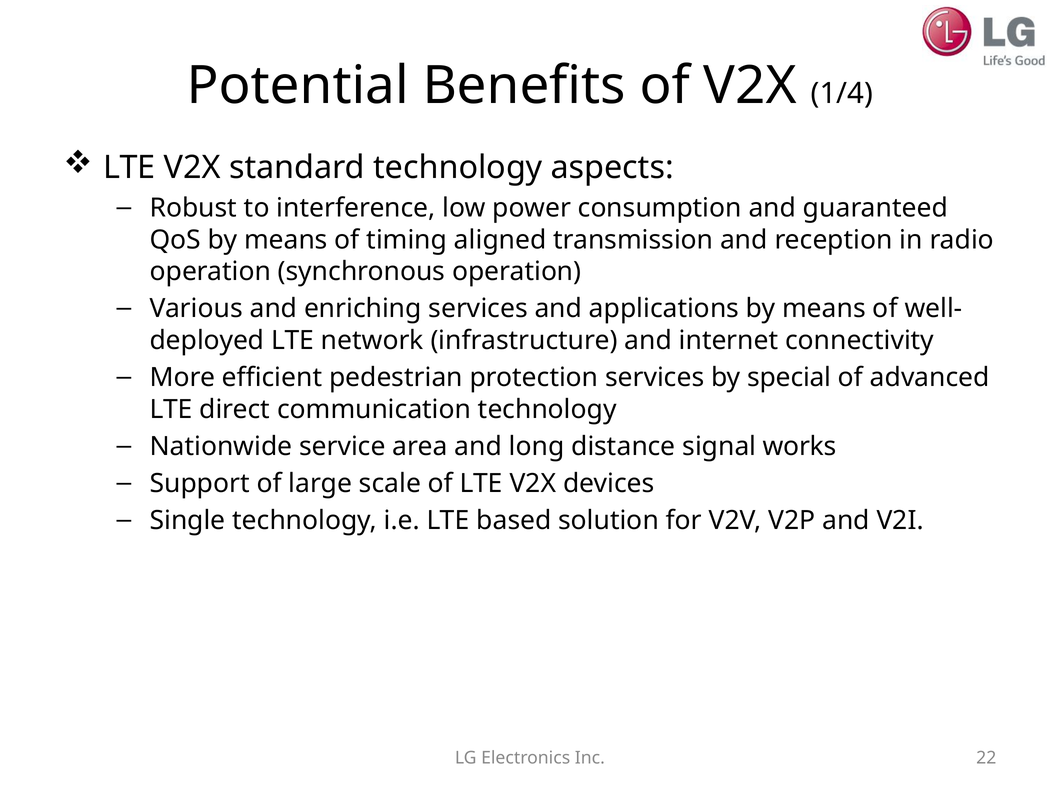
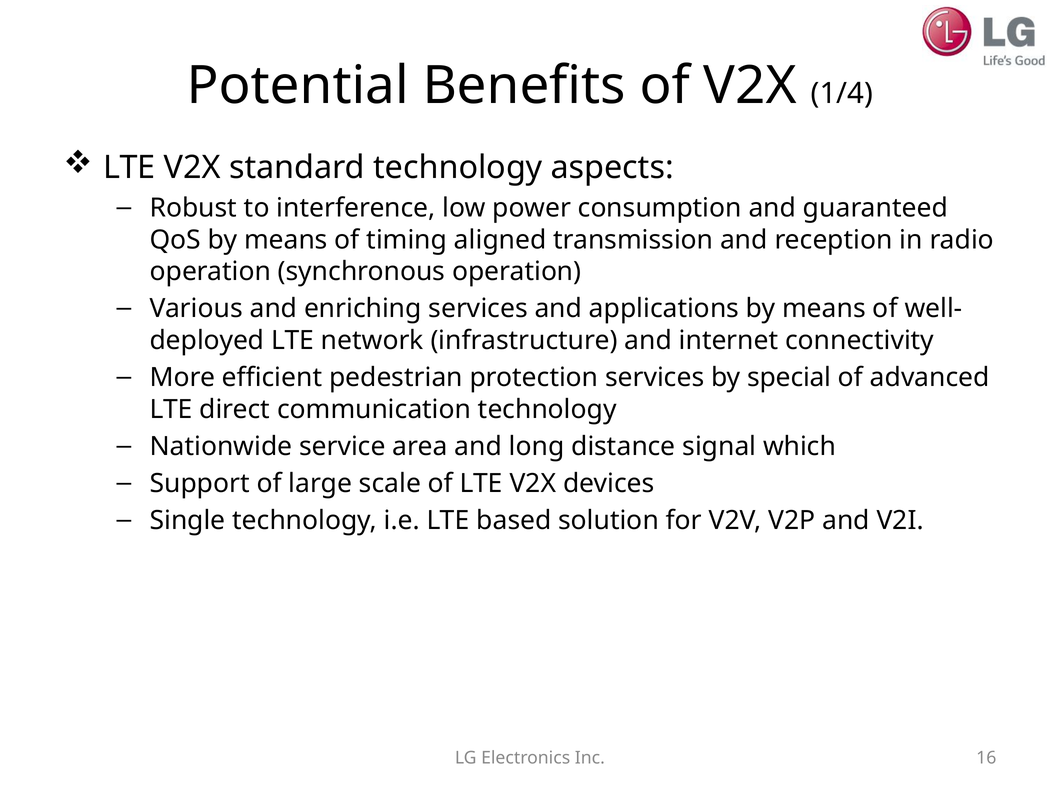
works: works -> which (800, 446)
22: 22 -> 16 (986, 758)
